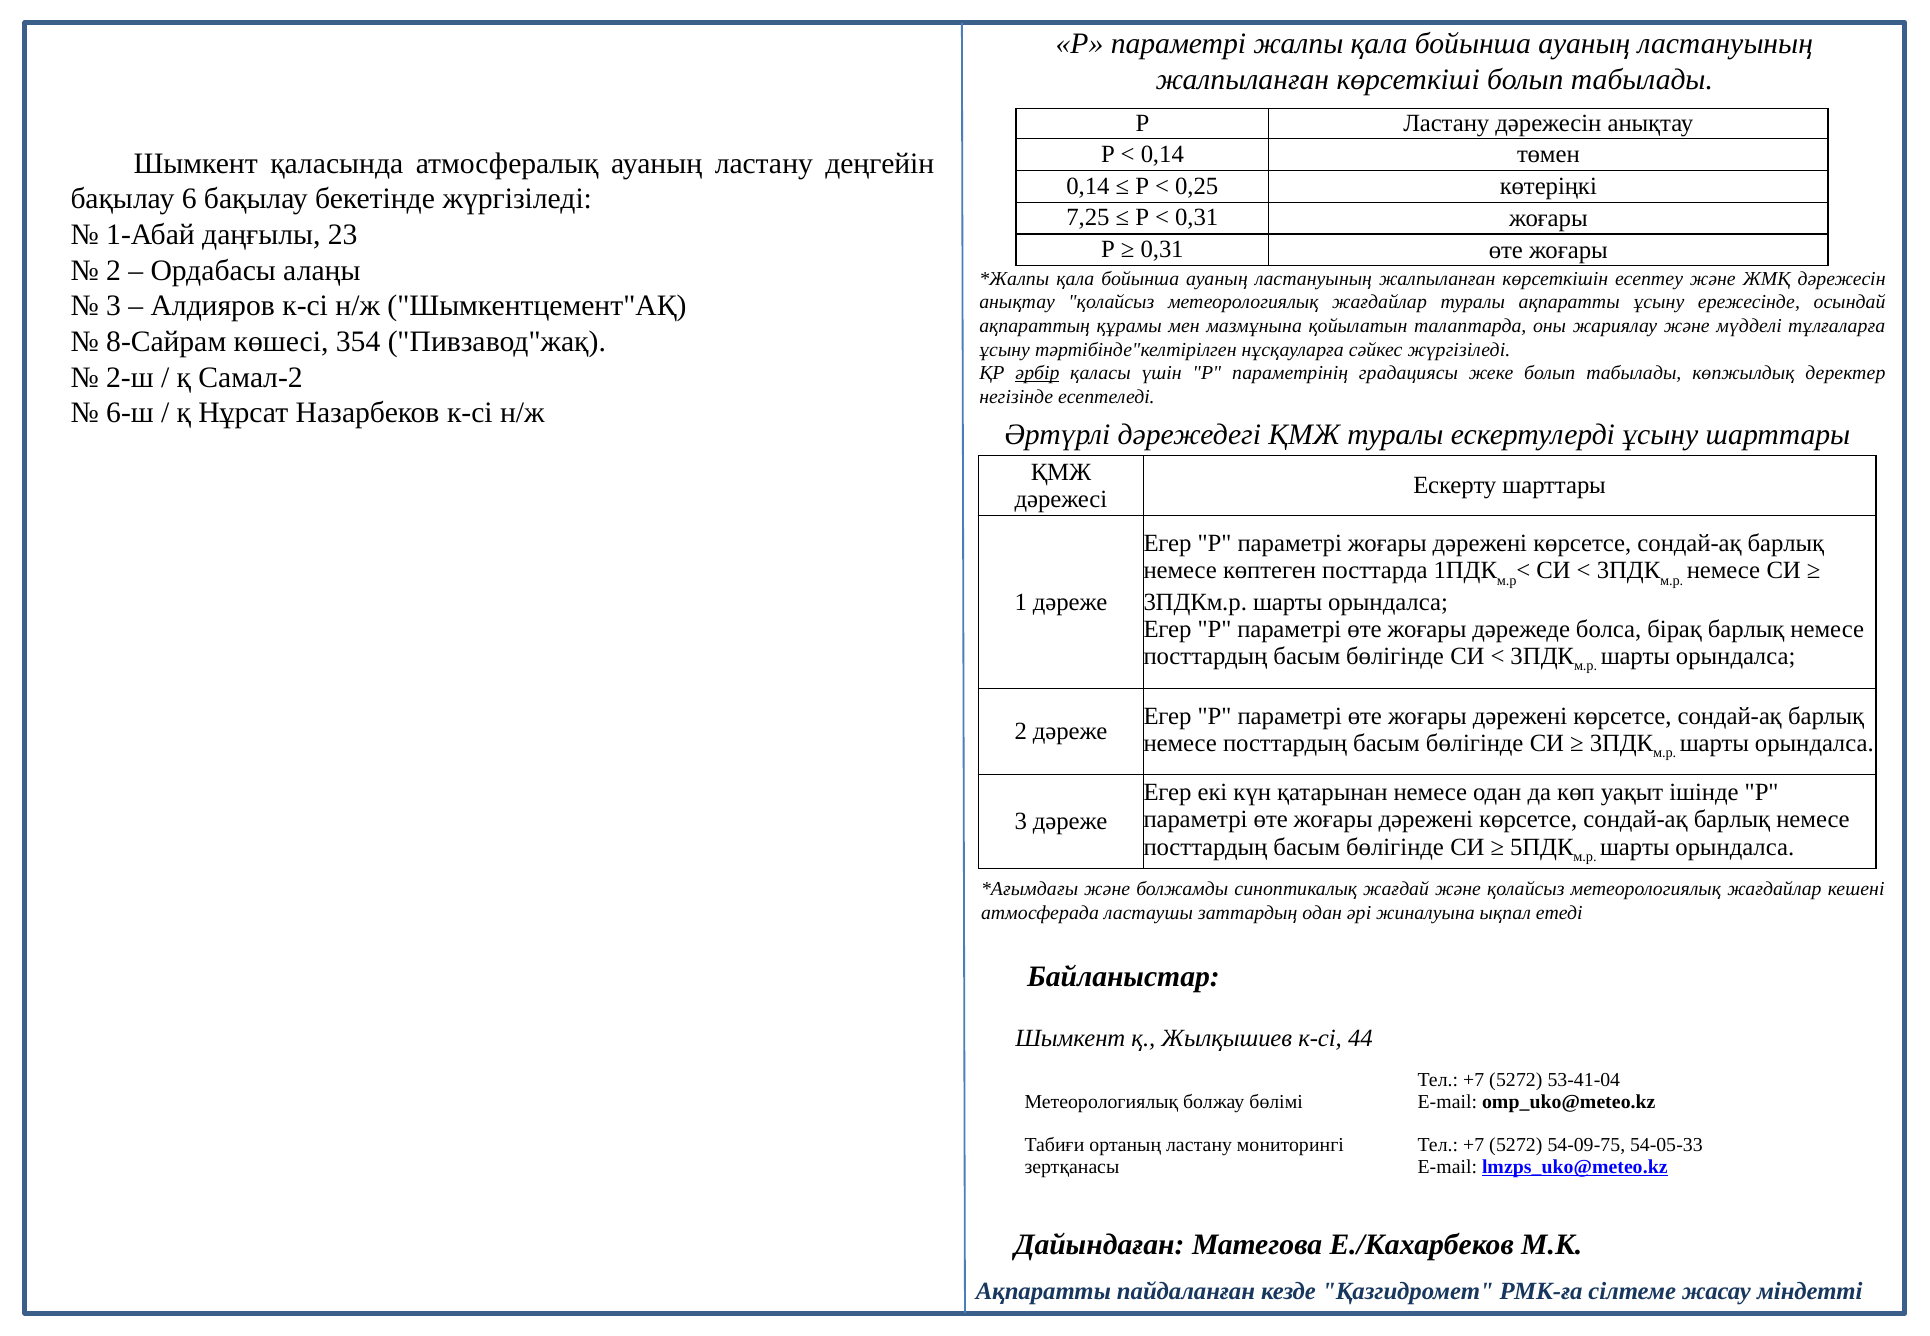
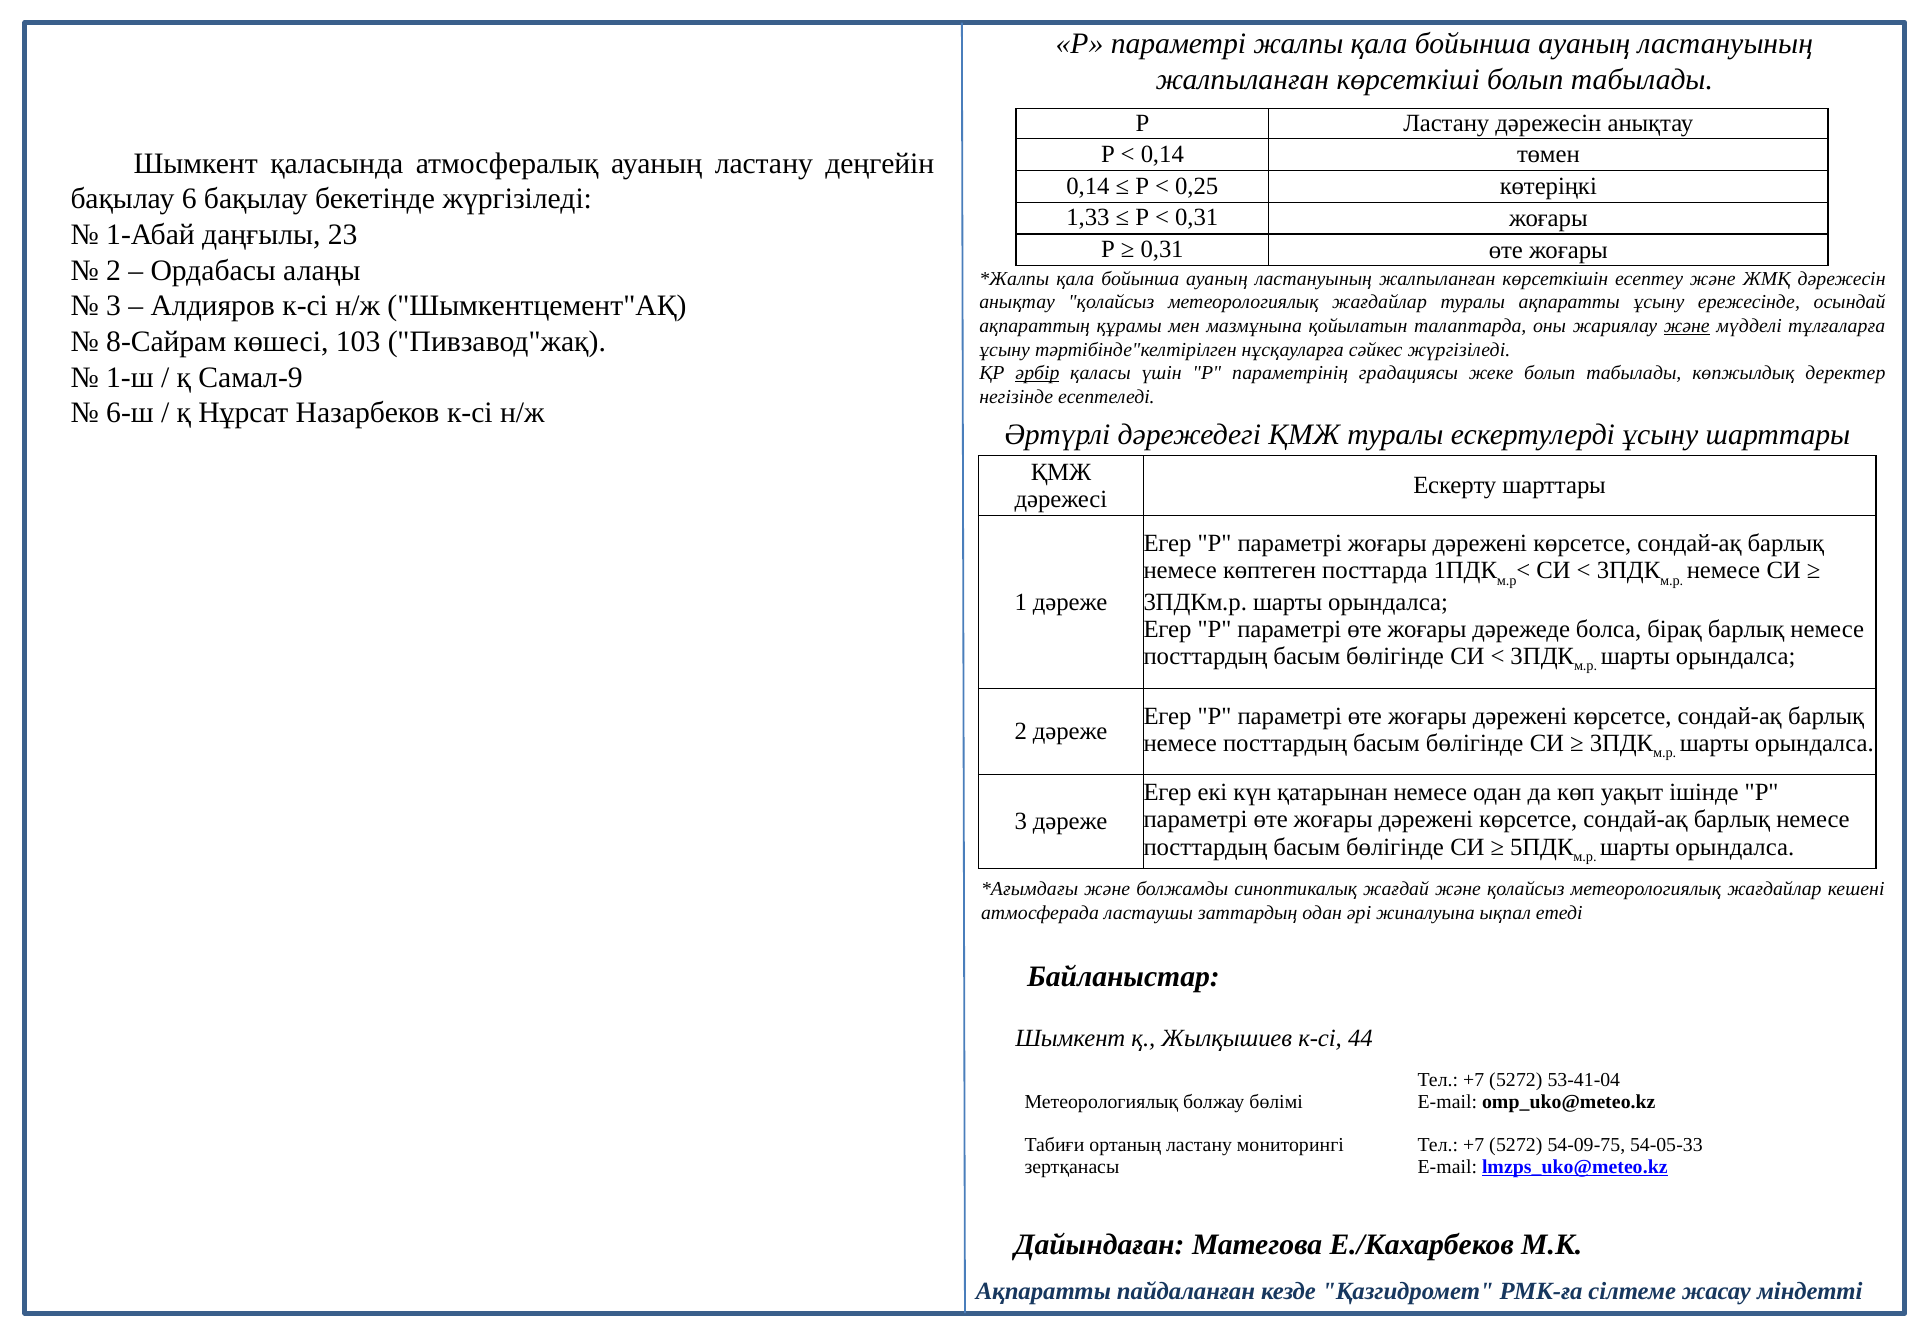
7,25: 7,25 -> 1,33 (1088, 218)
және underline: none -> present (1687, 326)
354: 354 -> 103 (358, 342)
2-ш: 2-ш -> 1-ш (130, 377)
Самал-2: Самал-2 -> Самал-9 (251, 377)
